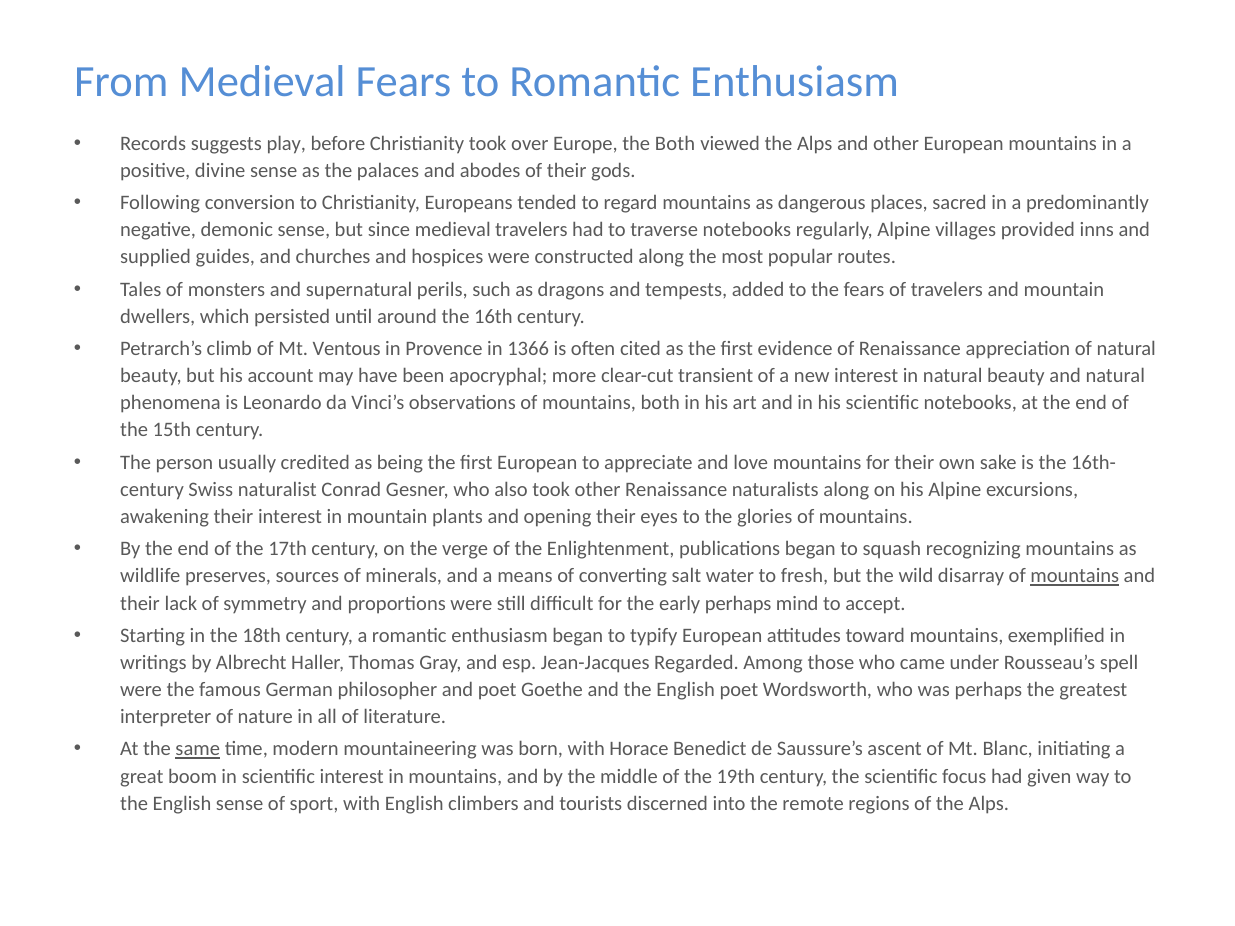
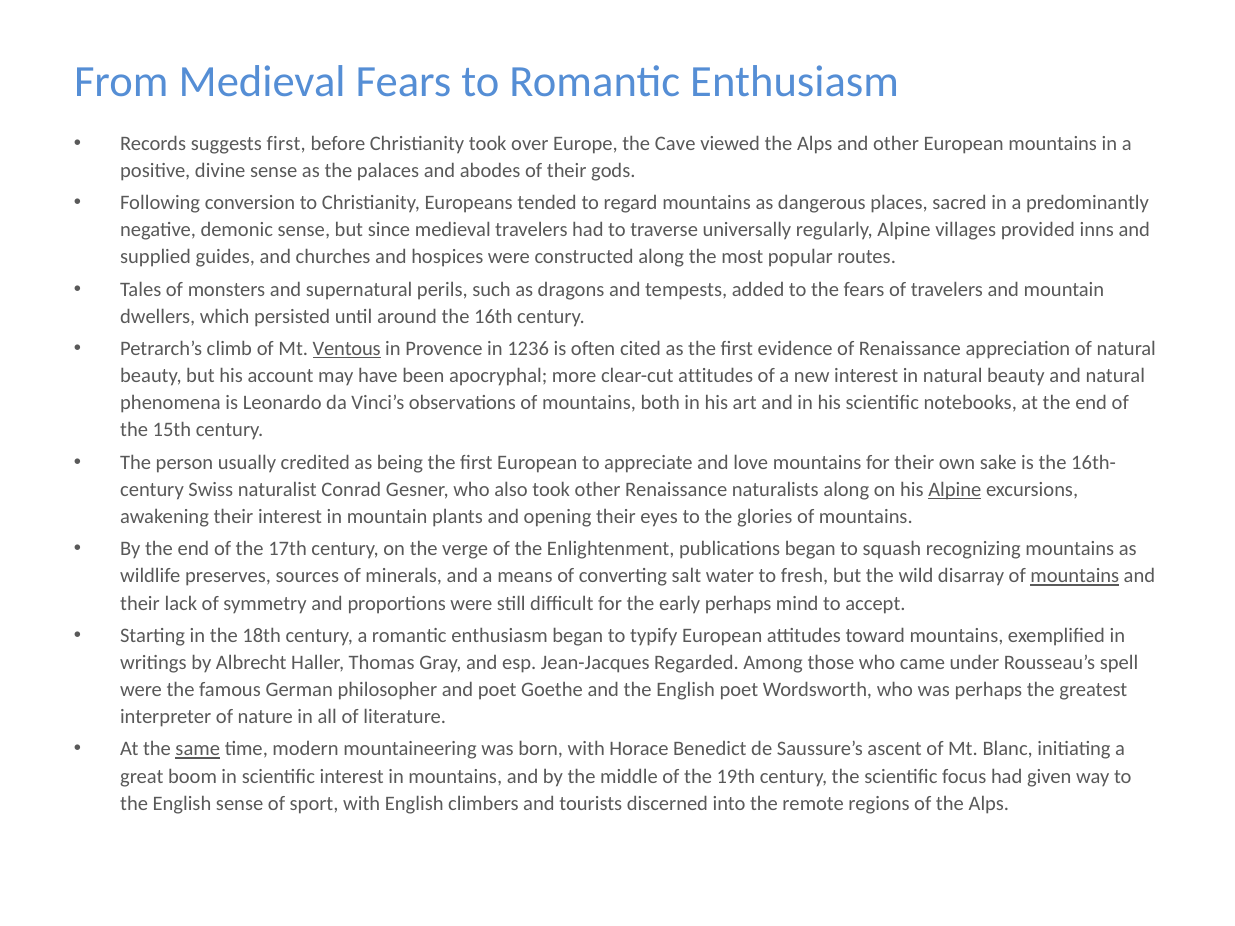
suggests play: play -> first (286, 144)
the Both: Both -> Cave (675, 144)
traverse notebooks: notebooks -> universally (747, 230)
Ventous underline: none -> present (347, 349)
1366: 1366 -> 1236 (528, 349)
clear-cut transient: transient -> attitudes (716, 376)
Alpine underline: none -> present (955, 490)
